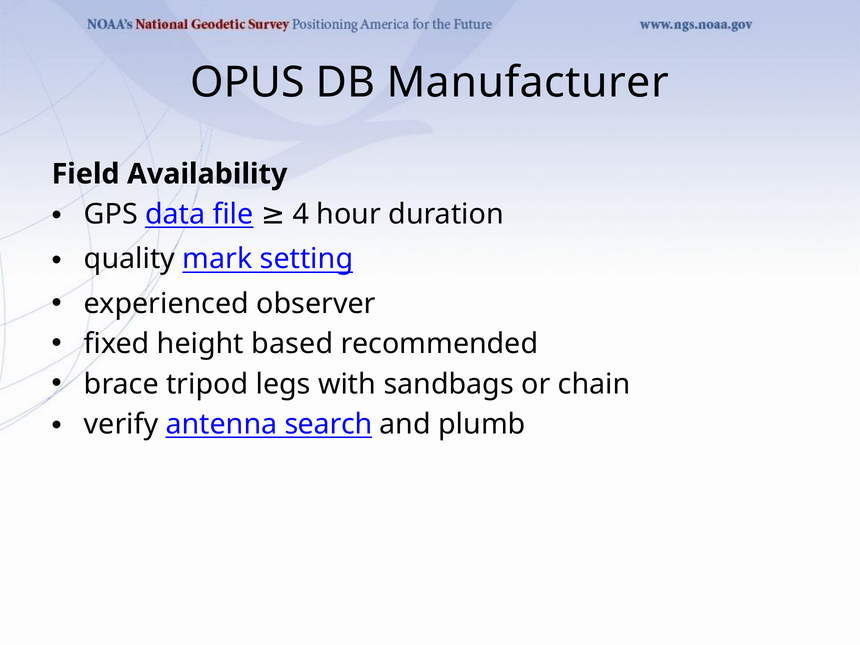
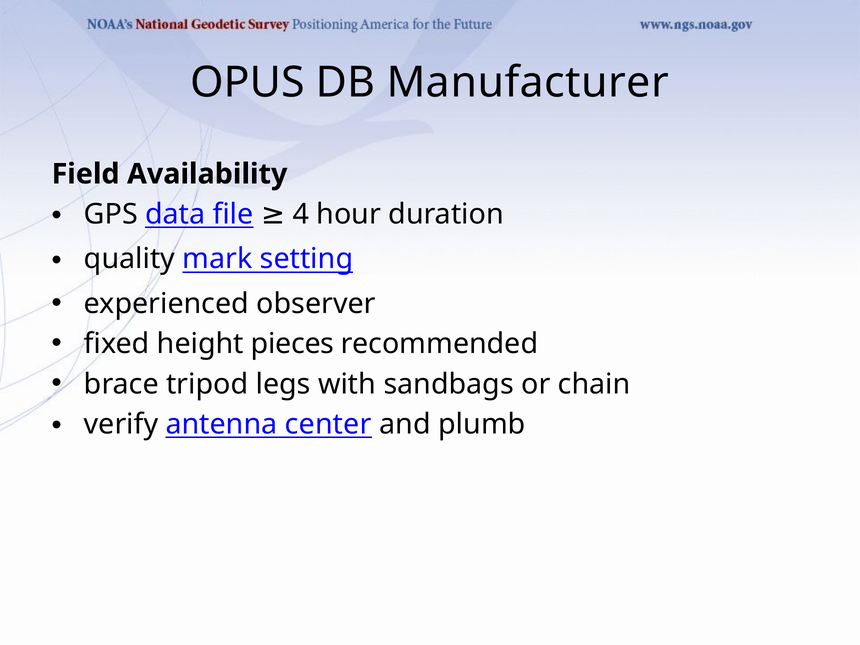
based: based -> pieces (292, 344)
search: search -> center (328, 424)
